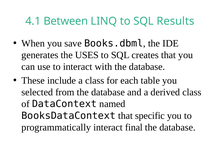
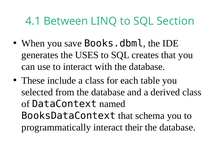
Results: Results -> Section (176, 21)
specific: specific -> schema (150, 116)
final: final -> their (134, 127)
